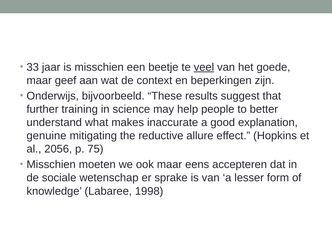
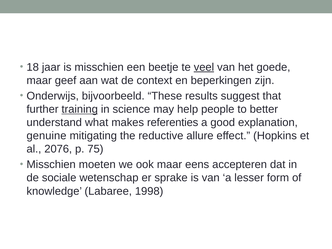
33: 33 -> 18 (33, 67)
training underline: none -> present (80, 109)
inaccurate: inaccurate -> referenties (173, 123)
2056: 2056 -> 2076 (58, 149)
